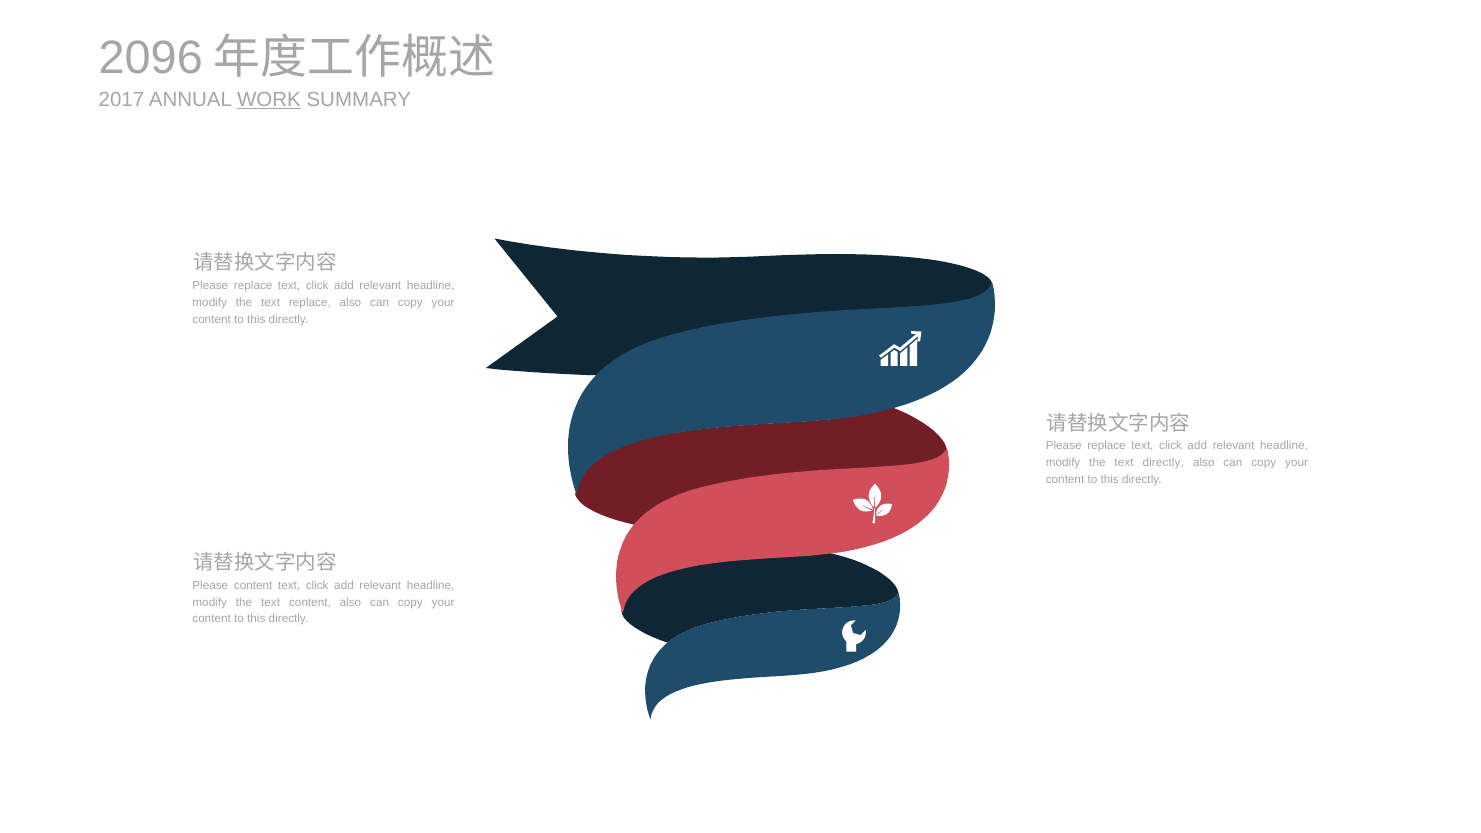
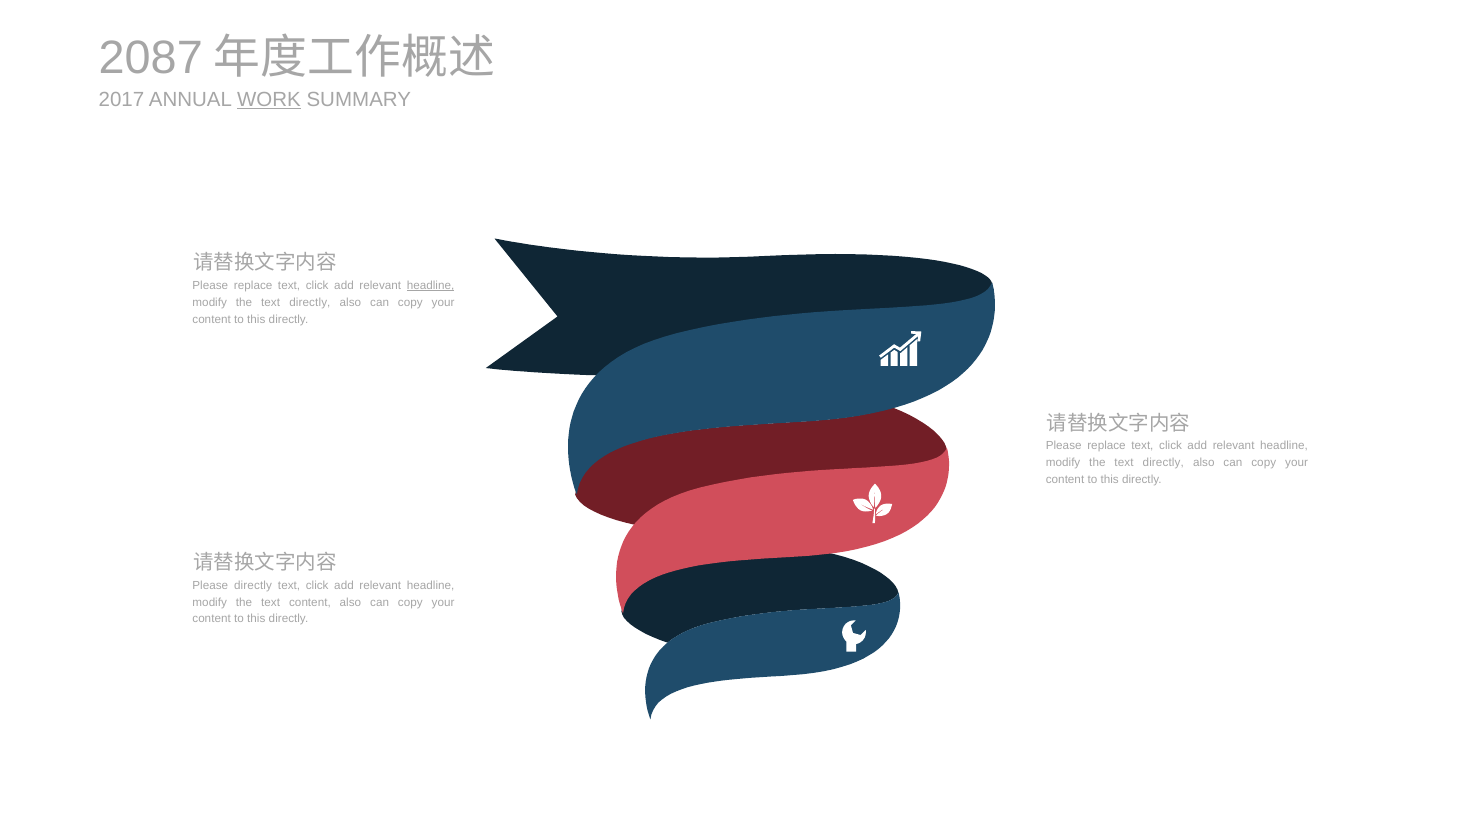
2096: 2096 -> 2087 (151, 58)
headline underline: none -> present (431, 286)
replace: replace -> directly (310, 302)
Please content: content -> directly (253, 585)
